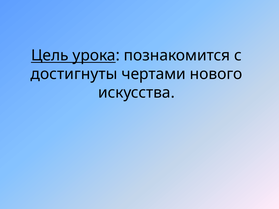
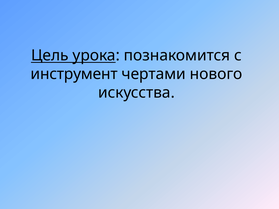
достигнуты: достигнуты -> инструмент (74, 74)
